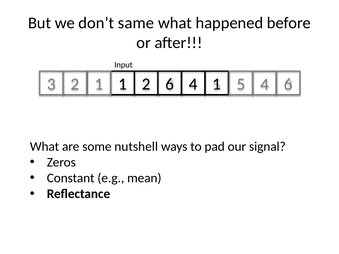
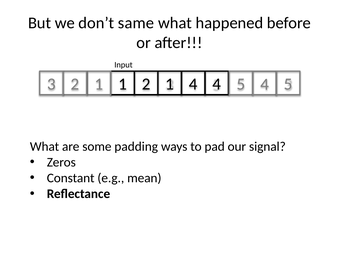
2 6: 6 -> 1 (170, 84)
4 1: 1 -> 4 (217, 84)
4 6: 6 -> 5 (288, 84)
nutshell: nutshell -> padding (136, 147)
